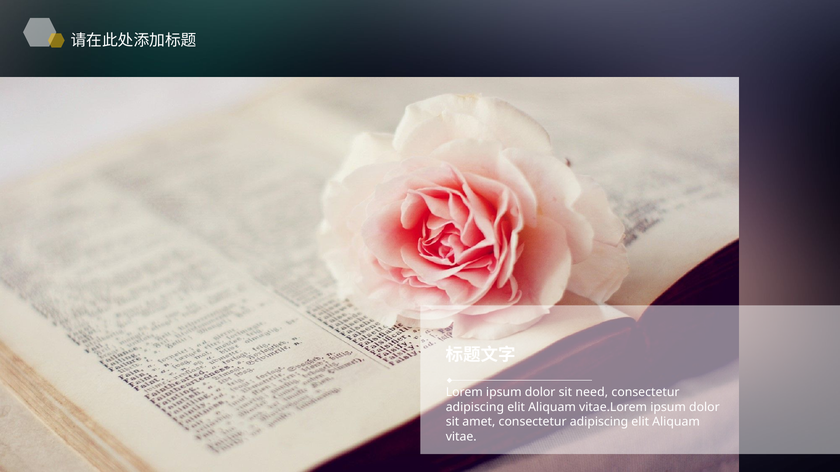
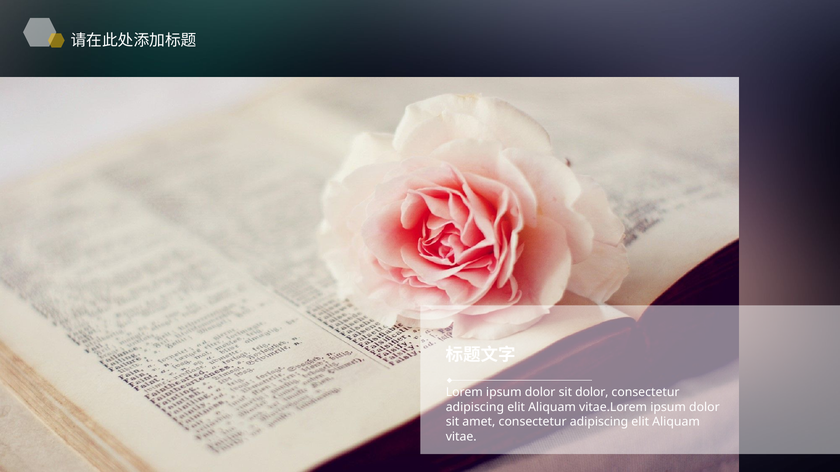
sit need: need -> dolor (592, 393)
